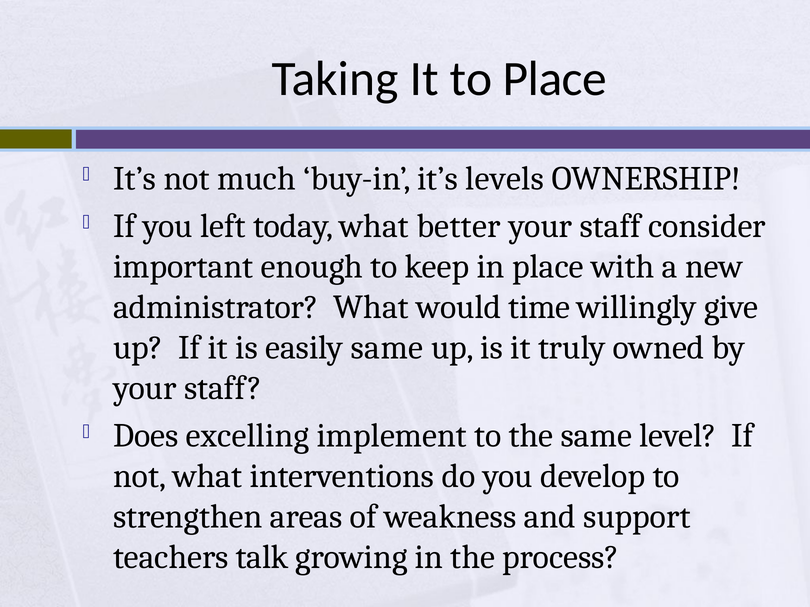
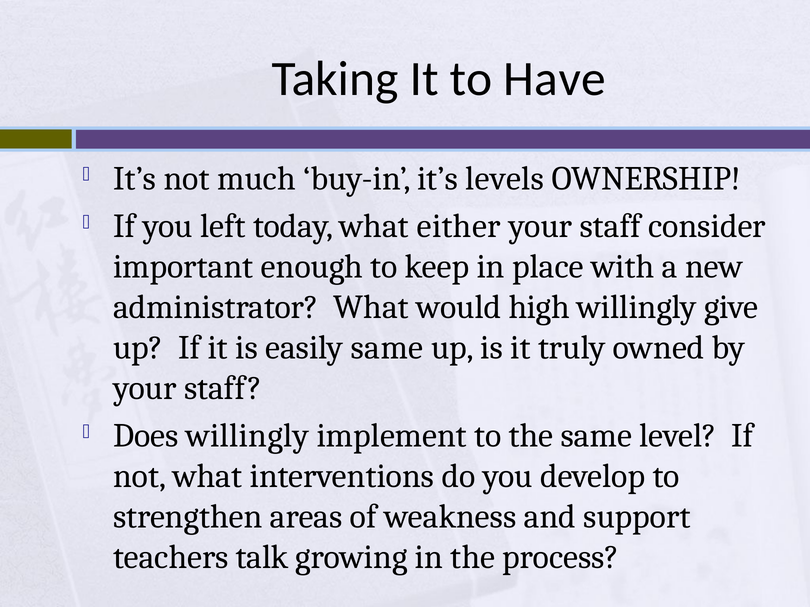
to Place: Place -> Have (555, 79)
better: better -> either (459, 226)
time: time -> high (539, 307)
Does excelling: excelling -> willingly (247, 436)
